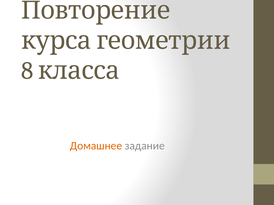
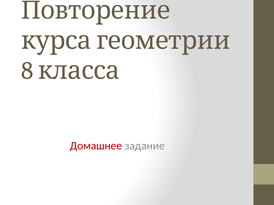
Домашнее colour: orange -> red (96, 146)
